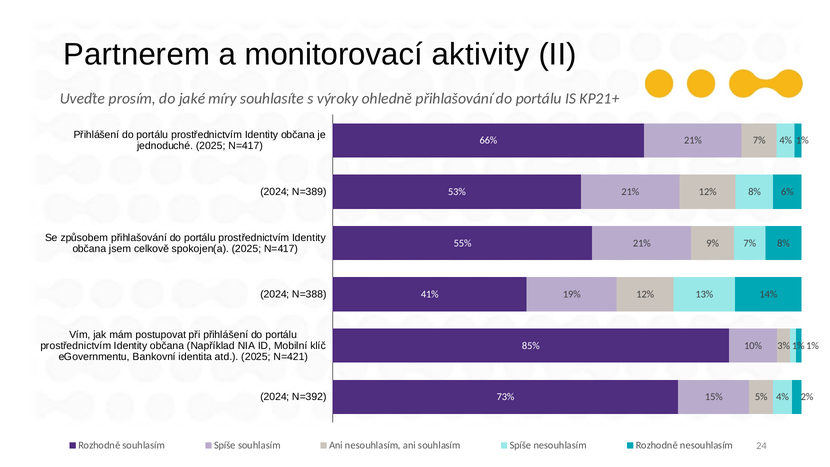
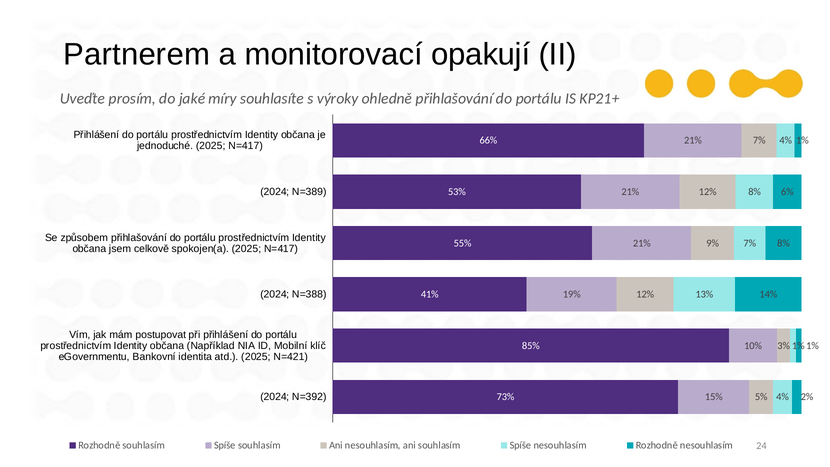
aktivity: aktivity -> opakují (481, 54)
